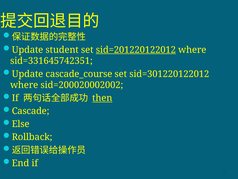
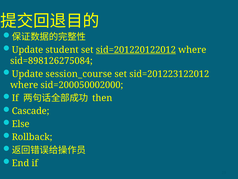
sid=331645742351: sid=331645742351 -> sid=898126275084 (51, 61)
cascade_course: cascade_course -> session_course (79, 74)
sid=301220122012: sid=301220122012 -> sid=201223122012 (169, 74)
sid=200020002002: sid=200020002002 -> sid=200050002000 (82, 85)
then underline: present -> none (102, 98)
